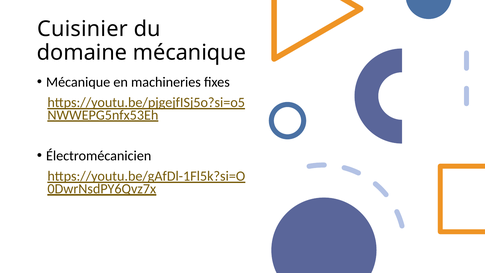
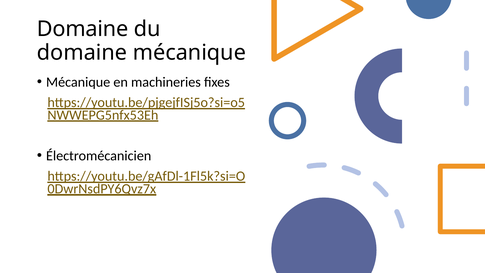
Cuisinier: Cuisinier -> Domaine (83, 29)
